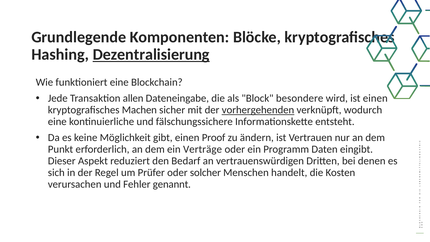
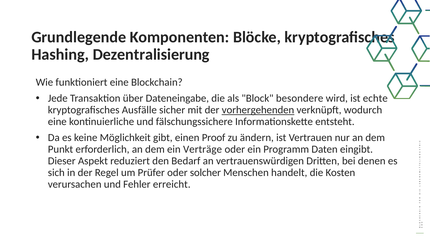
Dezentralisierung underline: present -> none (151, 54)
allen: allen -> über (133, 98)
ist einen: einen -> echte (375, 98)
Machen: Machen -> Ausfälle (139, 110)
genannt: genannt -> erreicht (172, 184)
